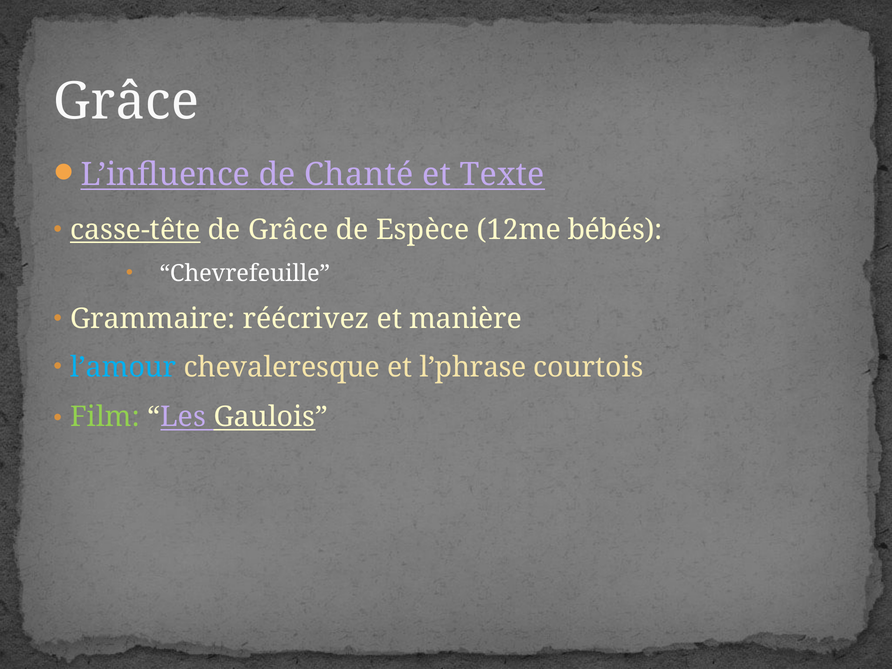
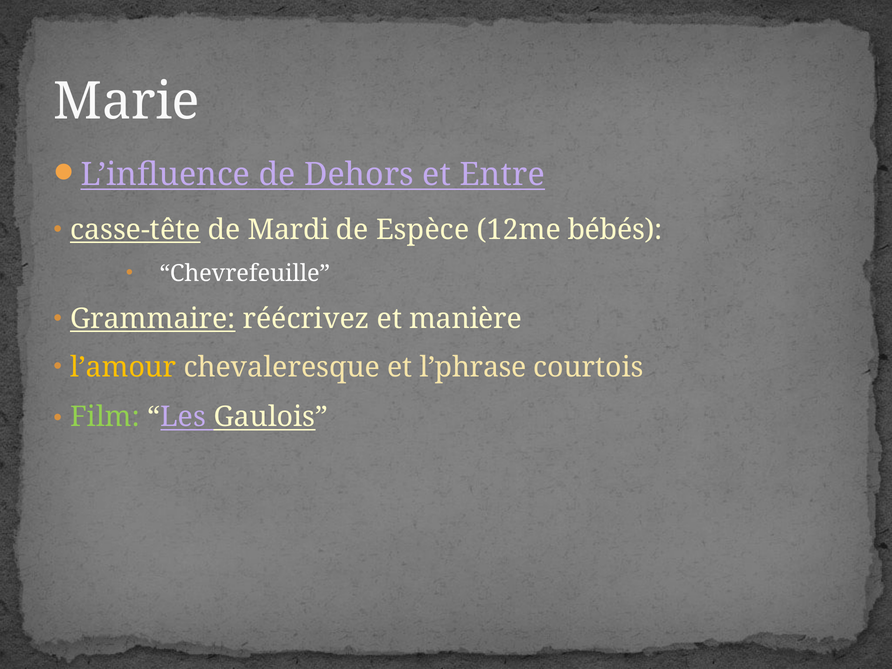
Grâce: Grâce -> Marie (127, 102)
Chanté: Chanté -> Dehors (359, 175)
Texte: Texte -> Entre (502, 175)
de Grâce: Grâce -> Mardi (289, 230)
Grammaire underline: none -> present (153, 319)
l’amour colour: light blue -> yellow (123, 367)
